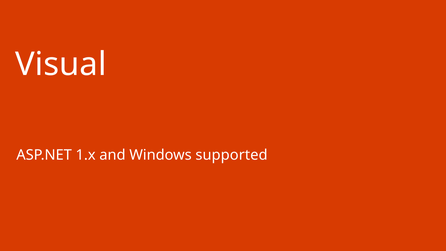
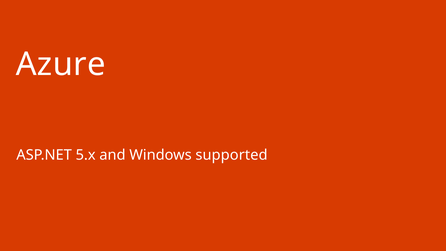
Visual: Visual -> Azure (61, 64)
1.x: 1.x -> 5.x (86, 155)
